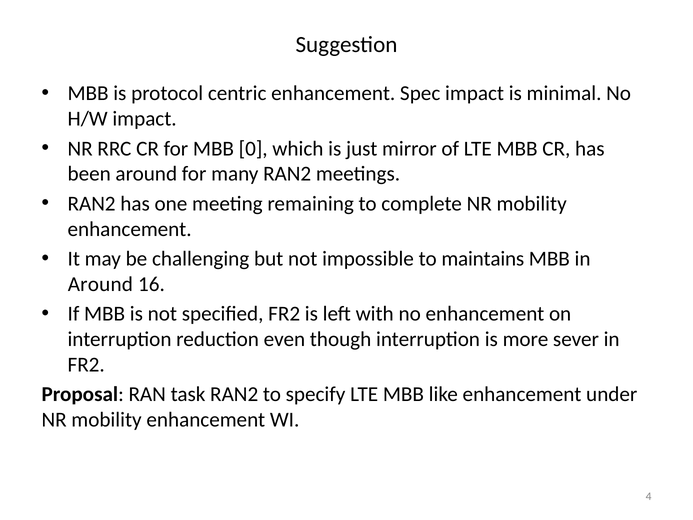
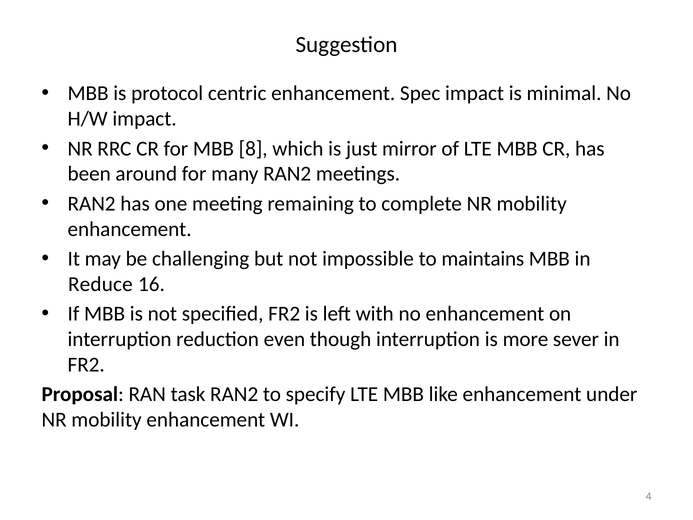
0: 0 -> 8 (253, 148)
Around: Around -> Reduce (100, 284)
